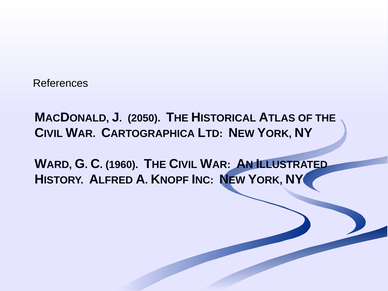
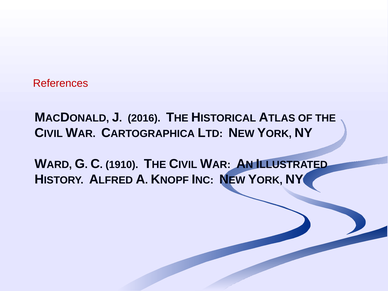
References colour: black -> red (61, 83)
2050: 2050 -> 2016 (144, 118)
1960: 1960 -> 1910 (122, 165)
